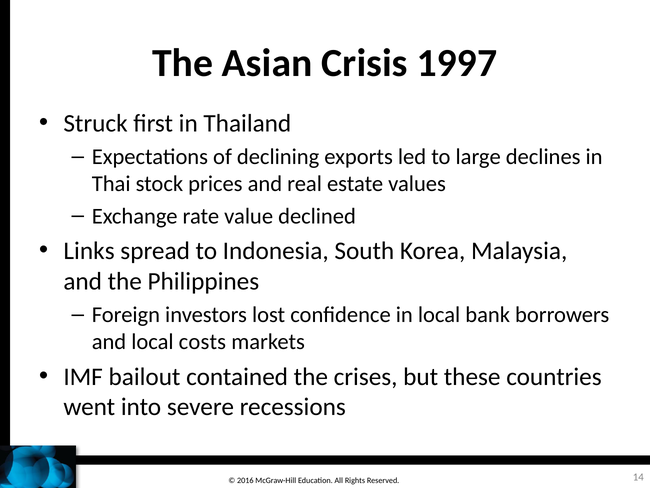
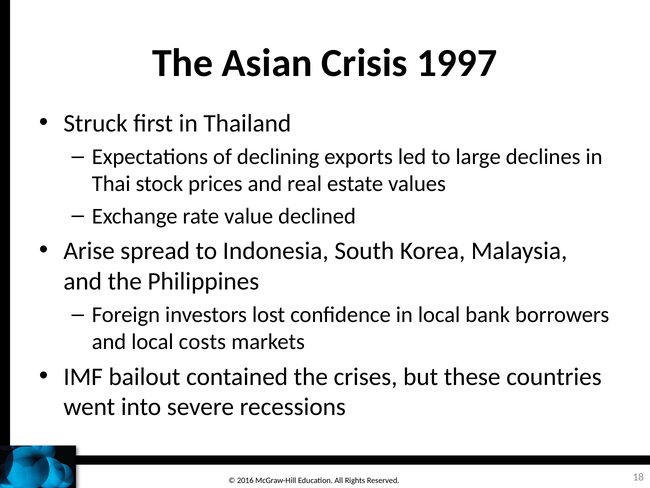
Links: Links -> Arise (89, 251)
14: 14 -> 18 (638, 477)
